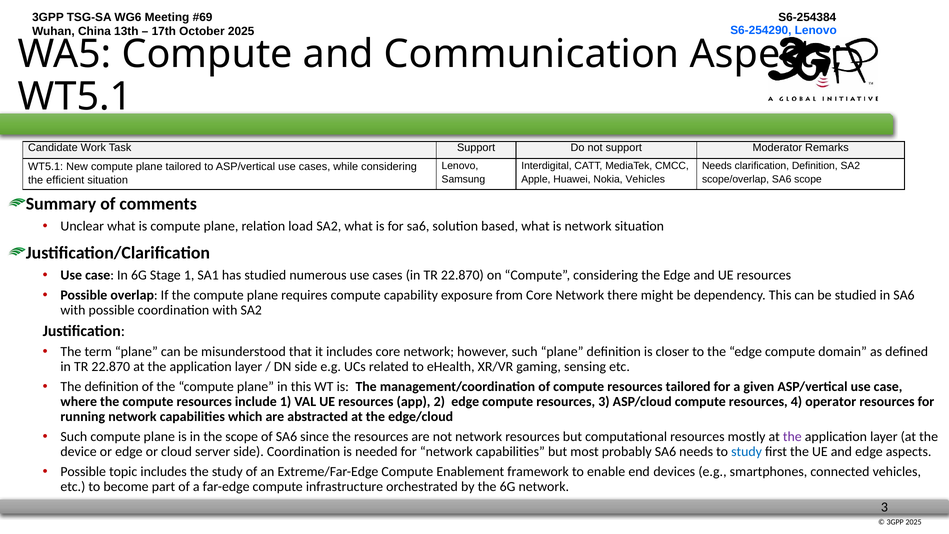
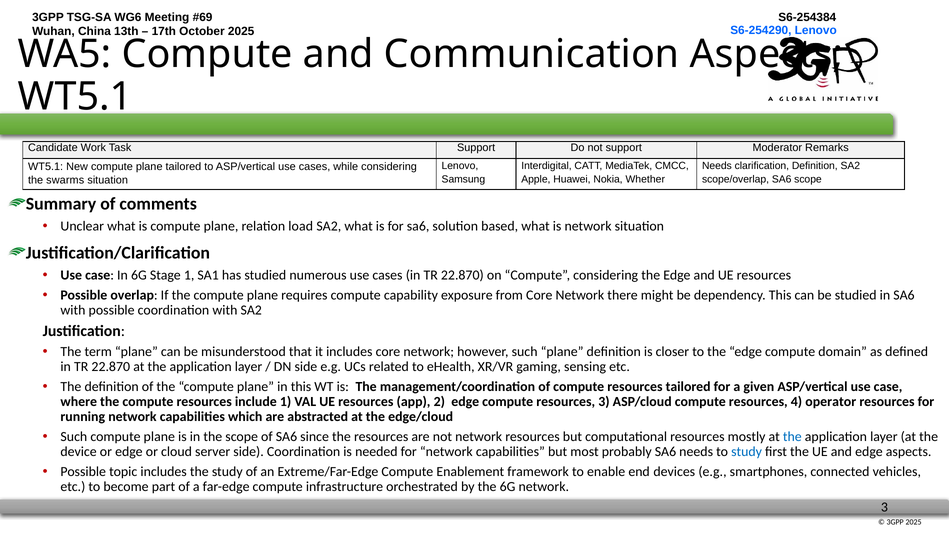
Nokia Vehicles: Vehicles -> Whether (645, 179)
efficient: efficient -> swarms (65, 180)
the colour: purple -> blue (792, 436)
